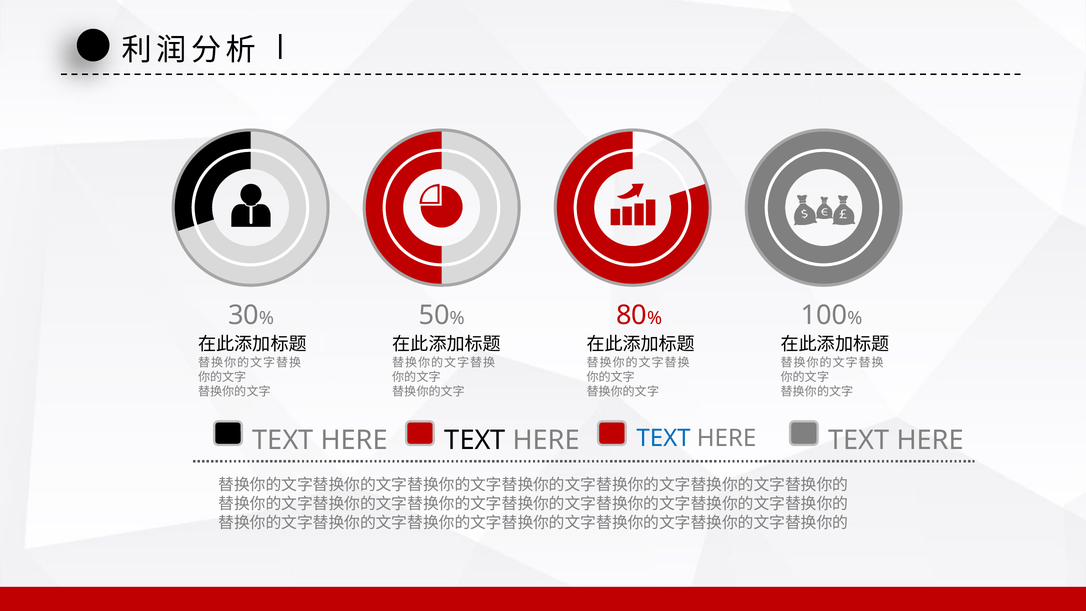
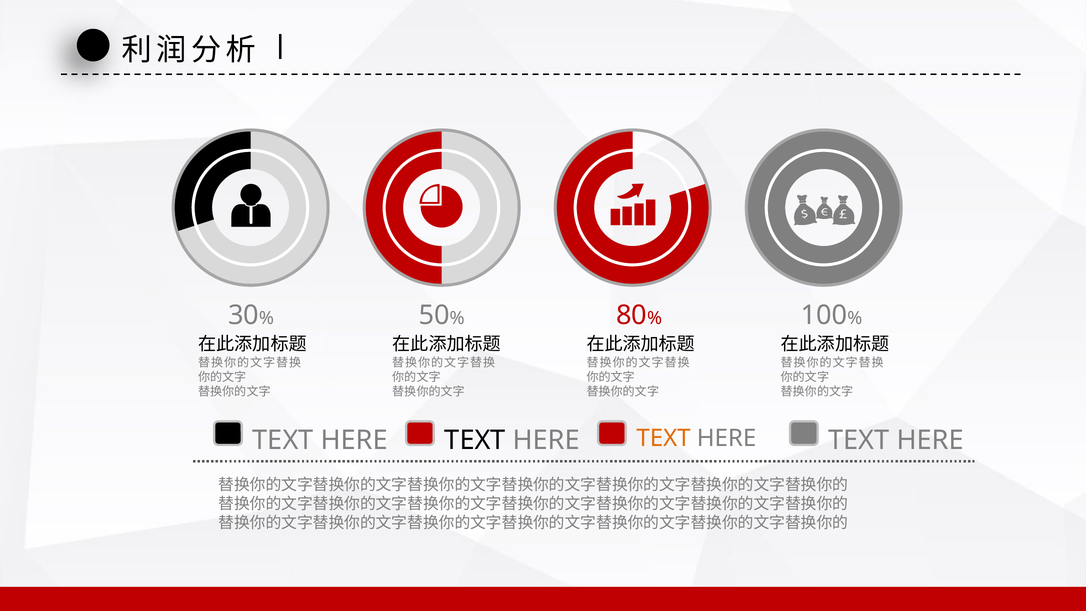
TEXT colour: blue -> orange (664, 438)
